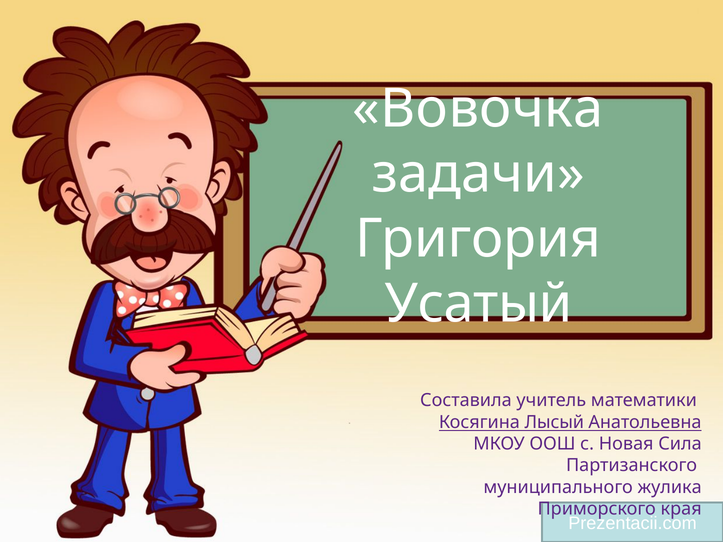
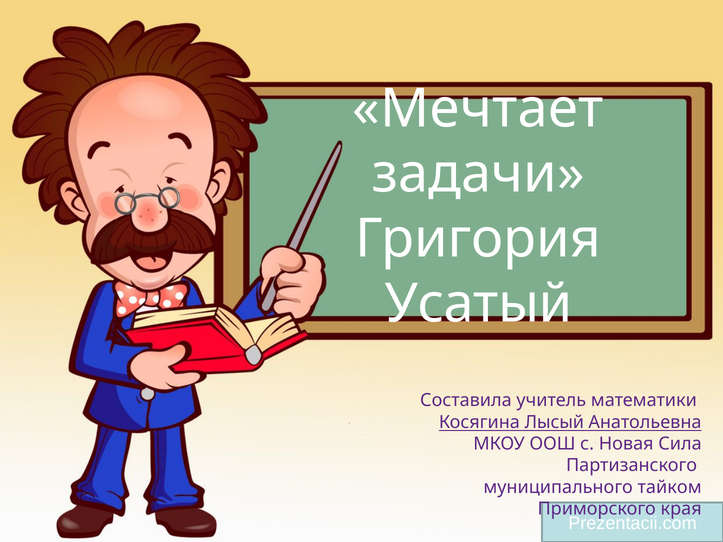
Вовочка: Вовочка -> Мечтает (478, 109)
жулика: жулика -> тайком (670, 487)
